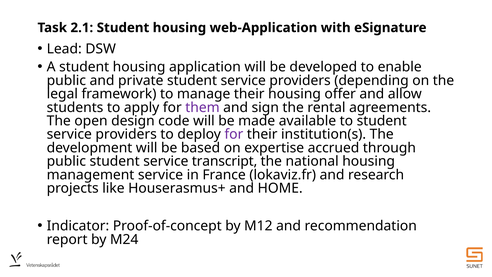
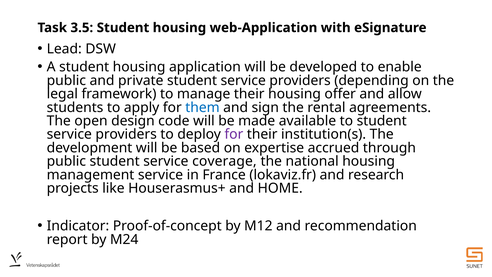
2.1: 2.1 -> 3.5 (82, 28)
them colour: purple -> blue (202, 107)
transcript: transcript -> coverage (224, 161)
